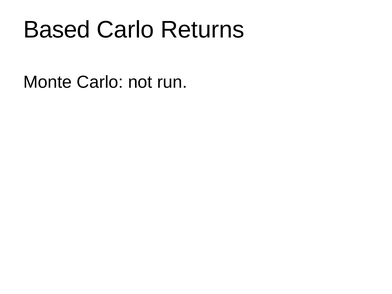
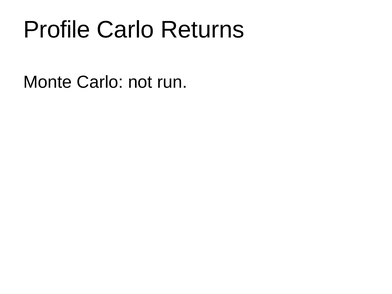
Based: Based -> Profile (57, 30)
